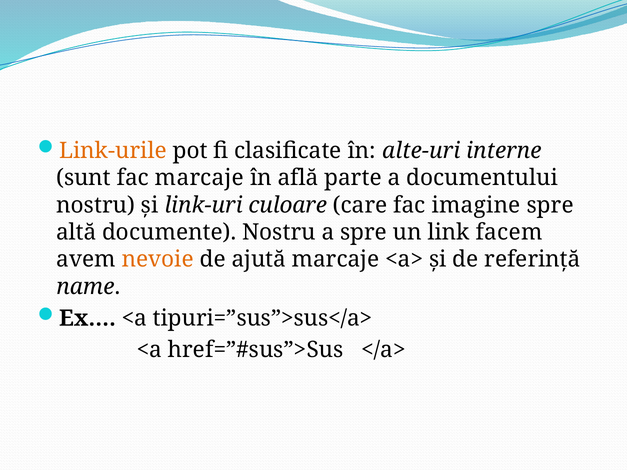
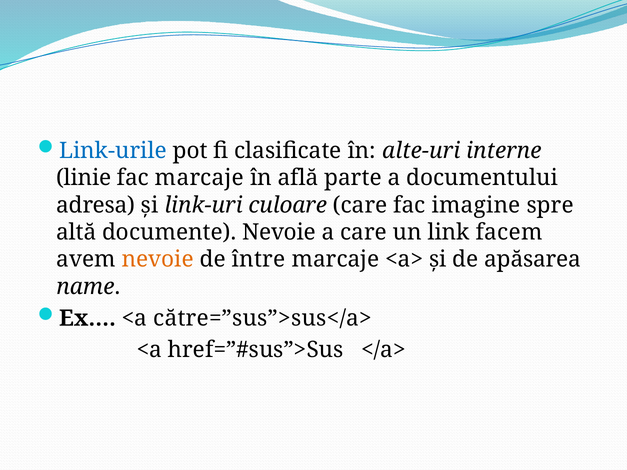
Link-urile colour: orange -> blue (113, 151)
sunt: sunt -> linie (84, 178)
nostru: nostru -> adresa (96, 205)
documente Nostru: Nostru -> Nevoie (279, 232)
a spre: spre -> care (364, 232)
ajută: ajută -> între (259, 260)
referință: referință -> apăsarea (533, 260)
tipuri=”sus”>sus</a>: tipuri=”sus”>sus</a> -> către=”sus”>sus</a> (263, 318)
